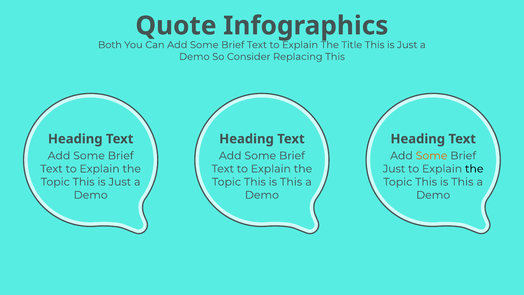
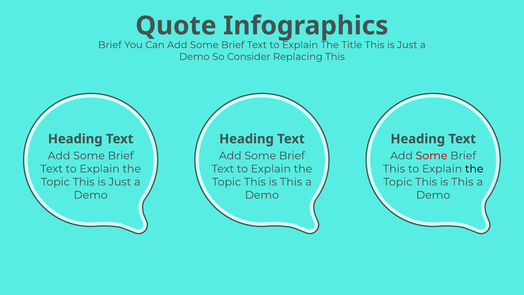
Both: Both -> Brief (110, 45)
Some colour: orange -> red (432, 156)
Just: Just -> This (394, 169)
